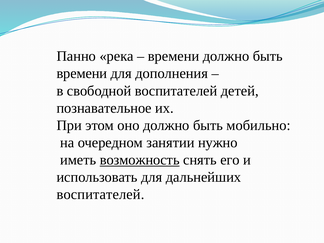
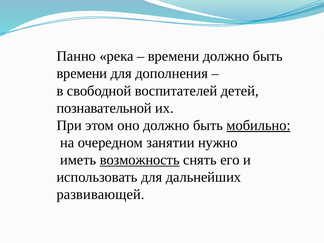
познавательное: познавательное -> познавательной (104, 108)
мобильно underline: none -> present (258, 125)
воспитателей: воспитателей -> развивающей (101, 194)
